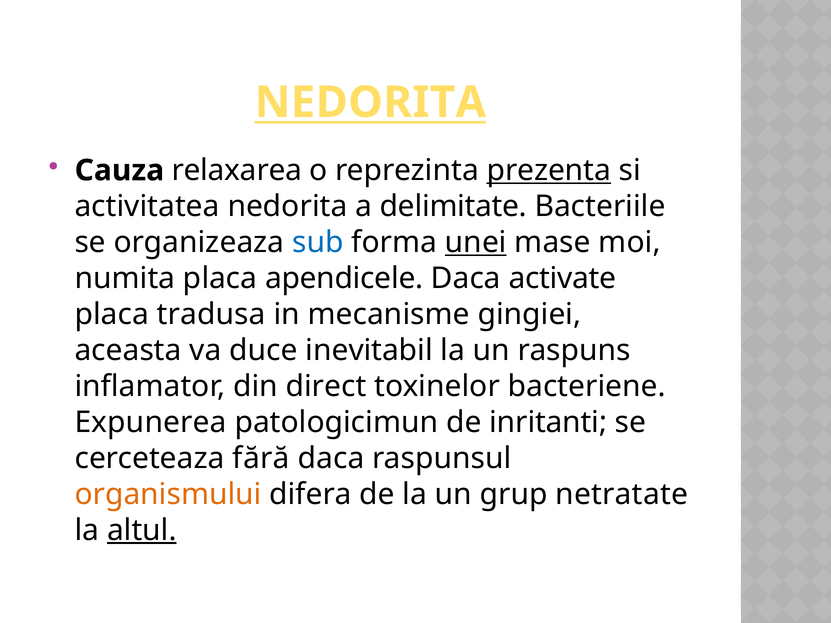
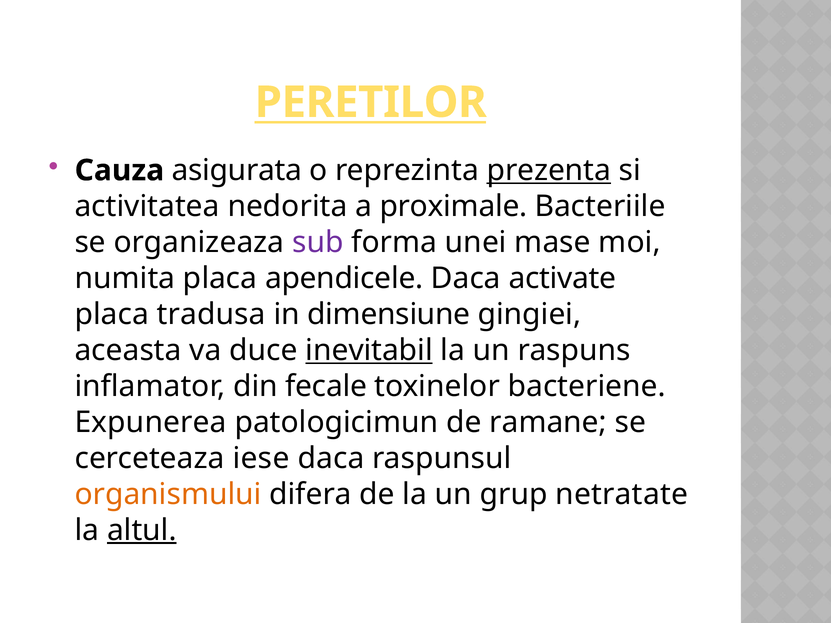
NEDORITA: NEDORITA -> PERETILOR (371, 102)
relaxarea: relaxarea -> asigurata (237, 170)
delimitate: delimitate -> proximale (453, 206)
sub colour: blue -> purple (318, 242)
unei underline: present -> none (476, 242)
mecanisme: mecanisme -> dimensiune (389, 314)
inevitabil underline: none -> present (369, 350)
direct: direct -> fecale (326, 386)
inritanti: inritanti -> ramane (548, 422)
fără: fără -> iese (261, 458)
